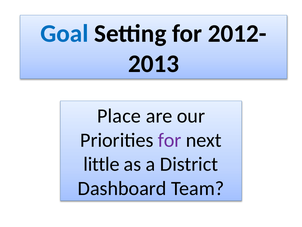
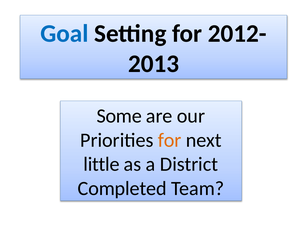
Place: Place -> Some (119, 116)
for colour: purple -> orange (170, 140)
Dashboard: Dashboard -> Completed (122, 188)
